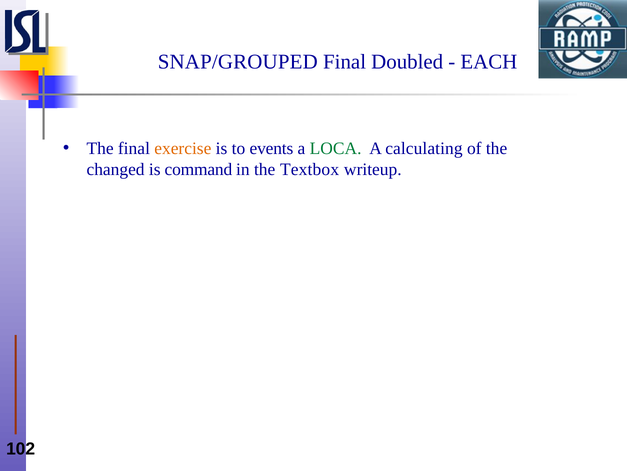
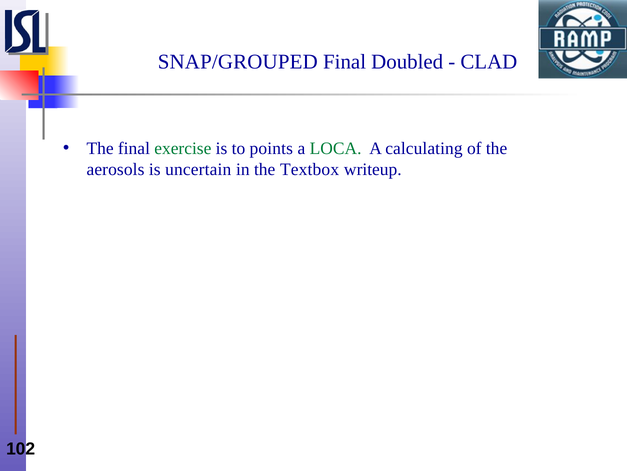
EACH: EACH -> CLAD (489, 62)
exercise colour: orange -> green (183, 148)
events: events -> points (271, 148)
changed: changed -> aerosols (116, 169)
command: command -> uncertain (198, 169)
